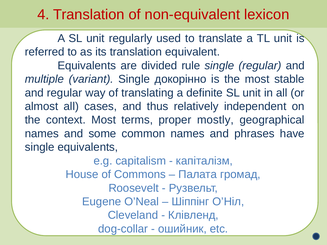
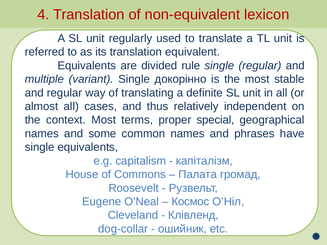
mostly: mostly -> special (216, 120)
Шіппінг: Шіппінг -> Космос (190, 202)
